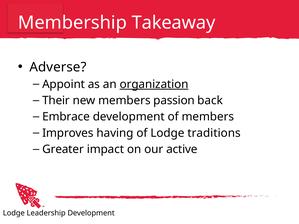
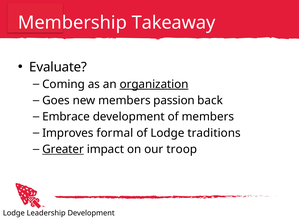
Adverse: Adverse -> Evaluate (58, 67)
Appoint: Appoint -> Coming (64, 84)
Their: Their -> Goes (56, 101)
having: having -> formal (115, 133)
Greater underline: none -> present (63, 149)
active: active -> troop (182, 149)
